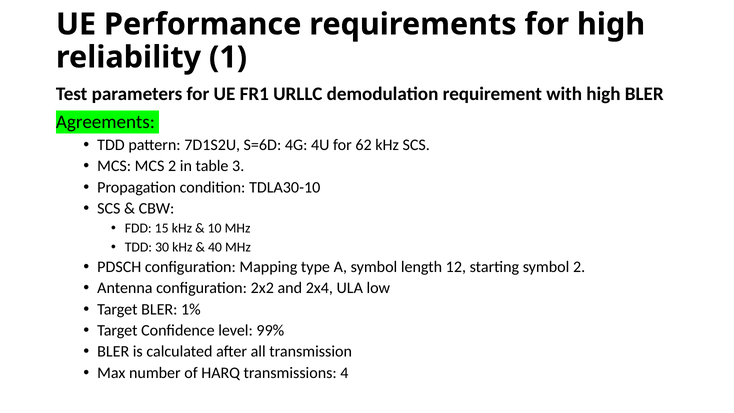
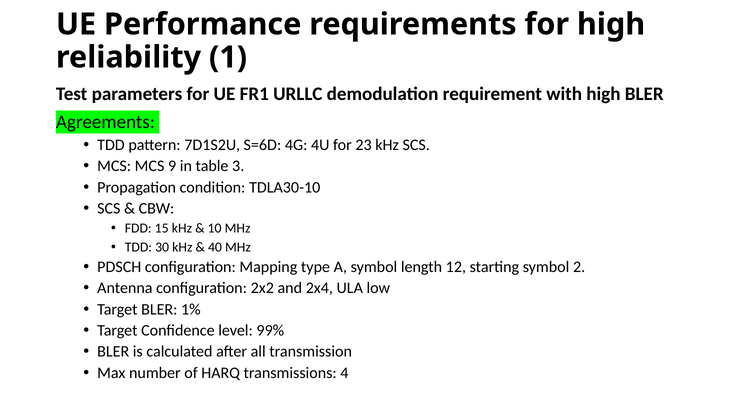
62: 62 -> 23 (364, 145)
MCS 2: 2 -> 9 (172, 166)
